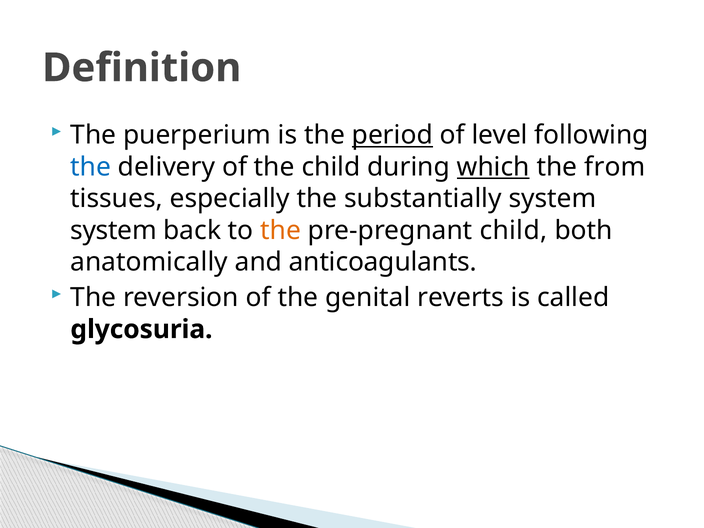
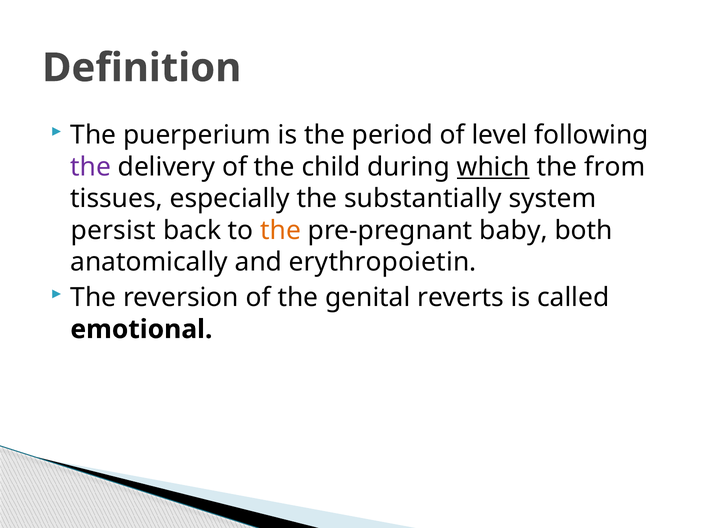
period underline: present -> none (392, 135)
the colour: blue -> purple (91, 167)
system: system -> persist (113, 230)
pre-pregnant child: child -> baby (514, 230)
anticoagulants: anticoagulants -> erythropoietin (383, 262)
glycosuria: glycosuria -> emotional (141, 329)
